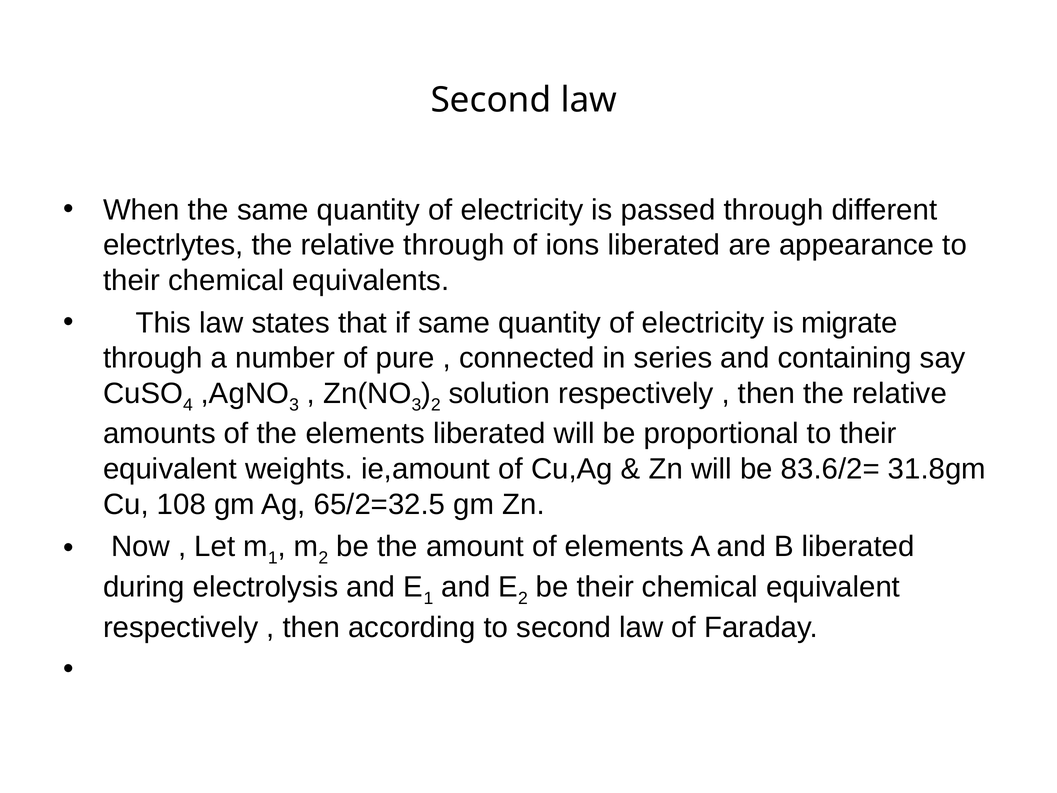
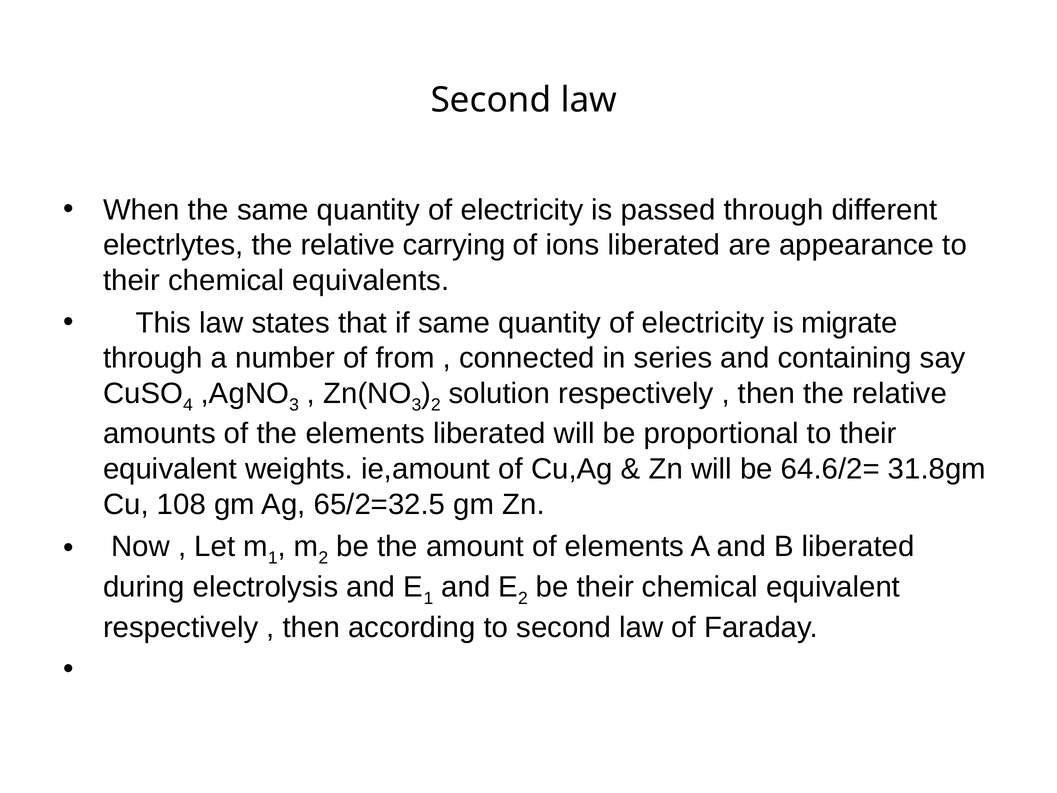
relative through: through -> carrying (454, 245)
pure: pure -> from (405, 358)
83.6/2=: 83.6/2= -> 64.6/2= (830, 469)
